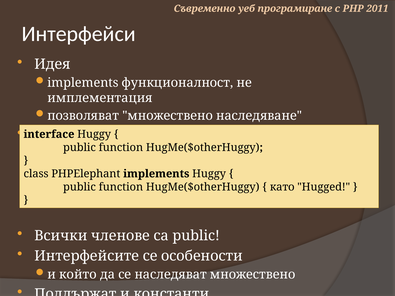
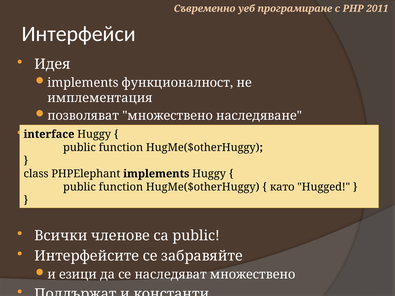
особености: особености -> забравяйте (202, 256)
който: който -> езици (78, 275)
